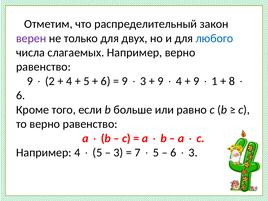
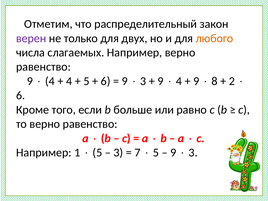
любого colour: blue -> orange (214, 38)
2: 2 -> 4 (50, 81)
1: 1 -> 8 (215, 81)
8: 8 -> 2 (232, 81)
Например 4: 4 -> 1 (77, 153)
6: 6 -> 9 (173, 153)
